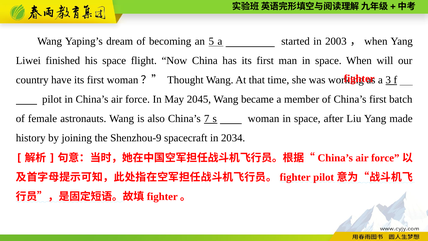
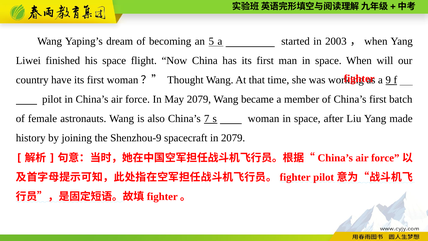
3: 3 -> 9 (388, 80)
May 2045: 2045 -> 2079 (199, 99)
in 2034: 2034 -> 2079 (233, 138)
